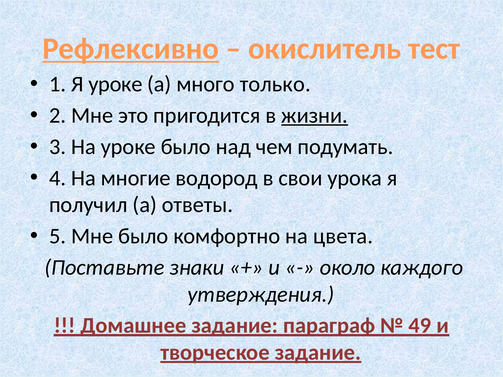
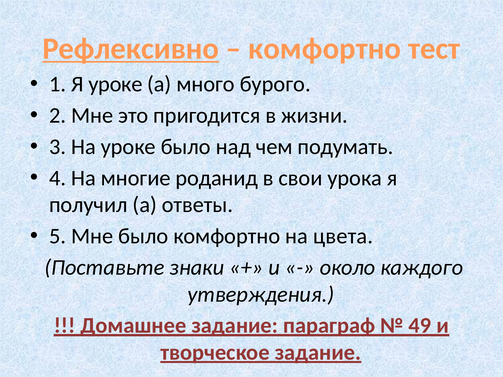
окислитель: окислитель -> комфортно (325, 49)
только: только -> бурого (275, 84)
жизни underline: present -> none (315, 116)
водород: водород -> роданид (217, 178)
